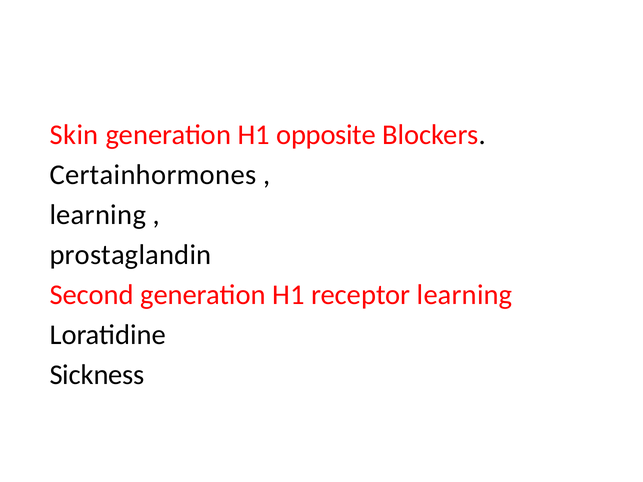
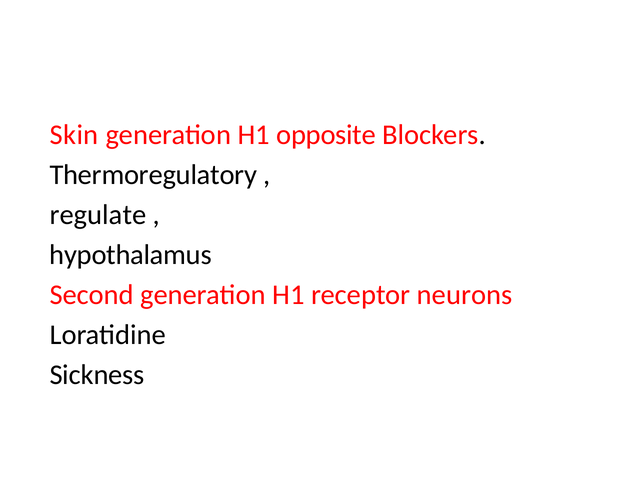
Certainhormones: Certainhormones -> Thermoregulatory (153, 175)
learning: learning -> regulate (98, 215)
prostaglandin: prostaglandin -> hypothalamus (131, 255)
receptor learning: learning -> neurons (465, 295)
